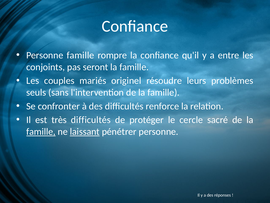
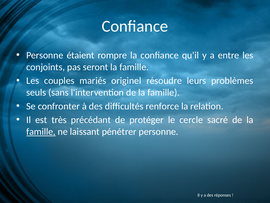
Personne famille: famille -> étaient (80, 55)
très difficultés: difficultés -> précédant (91, 120)
laissant underline: present -> none (85, 131)
